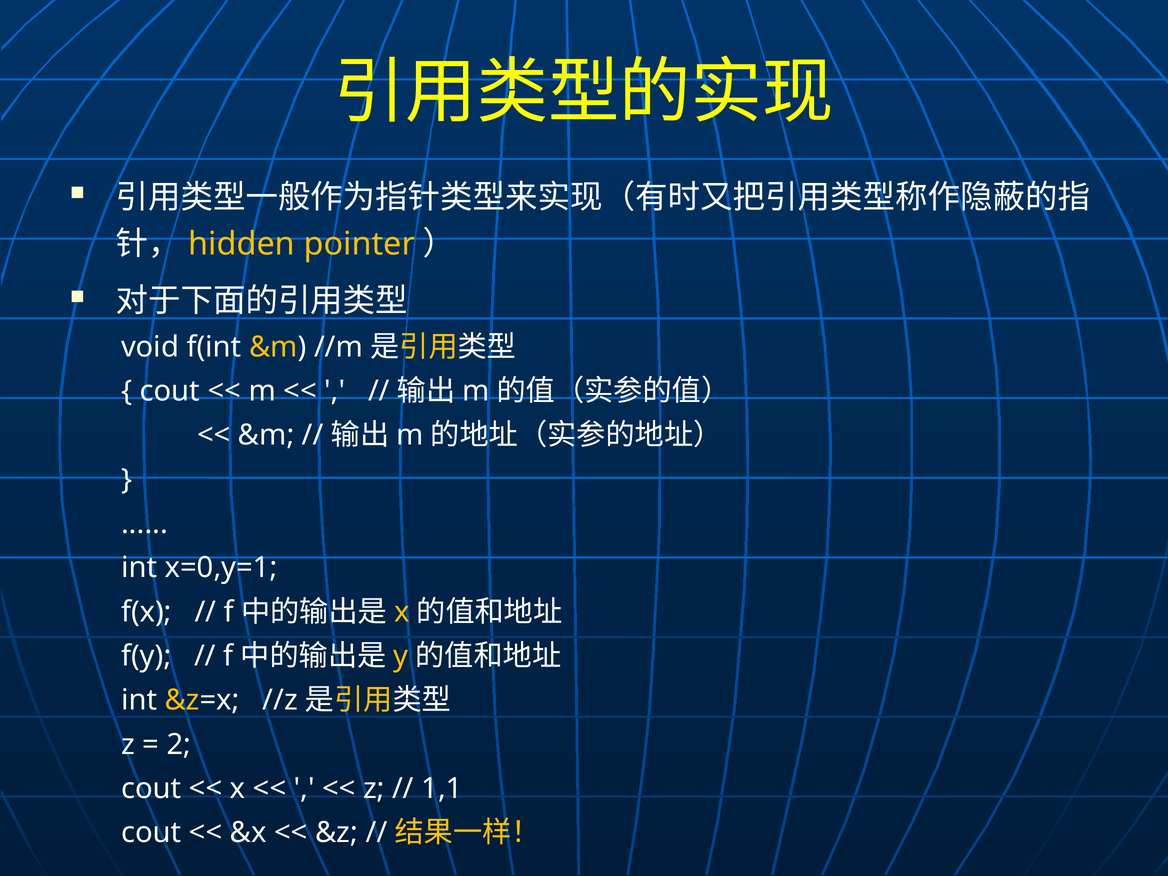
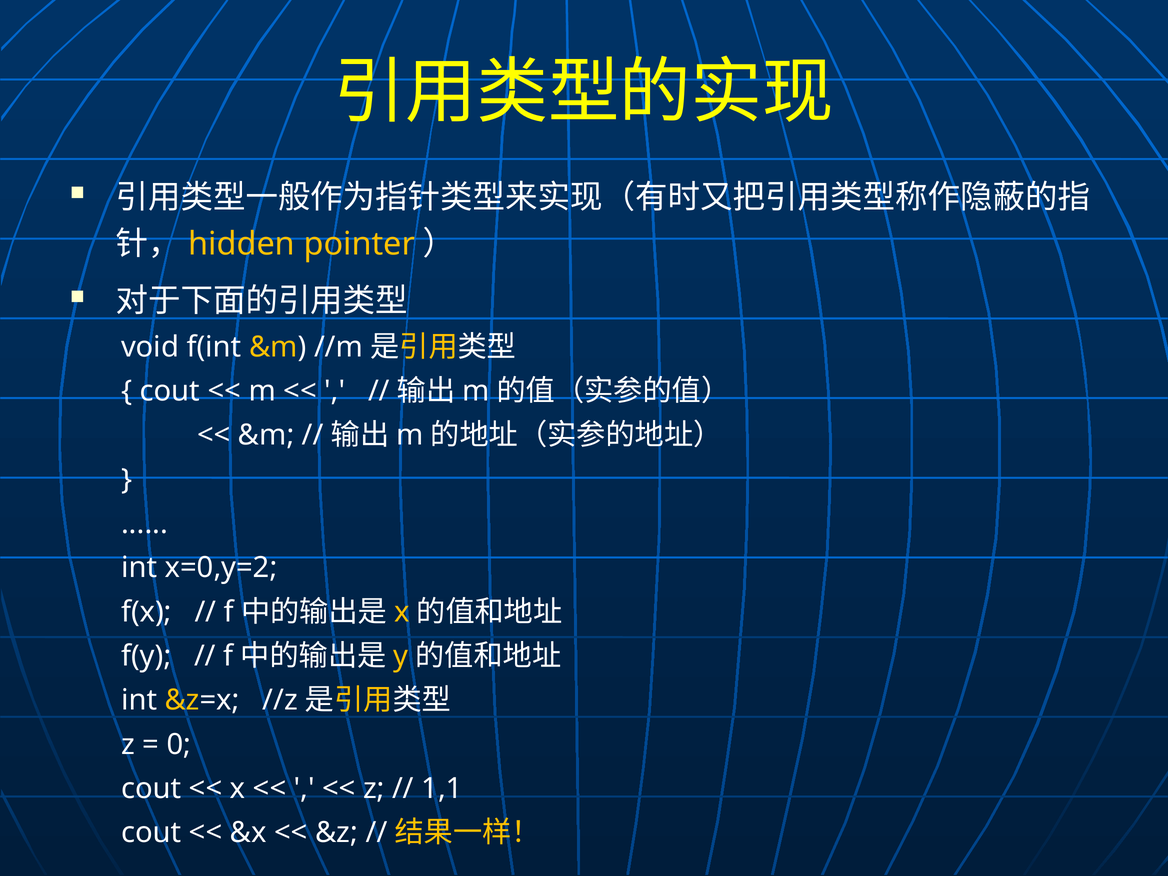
x=0,y=1: x=0,y=1 -> x=0,y=2 (221, 568)
2: 2 -> 0 (179, 744)
